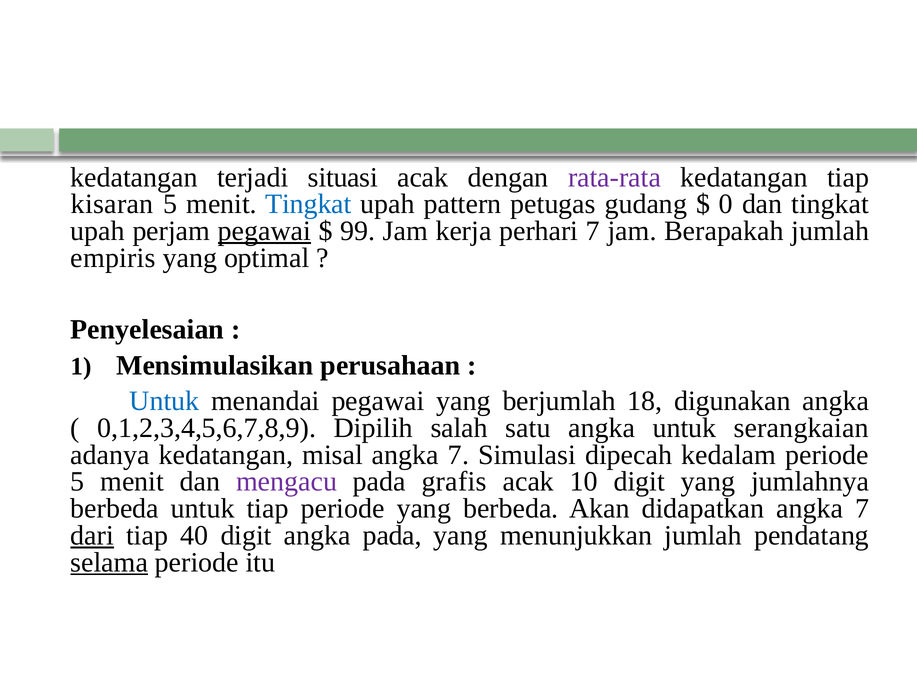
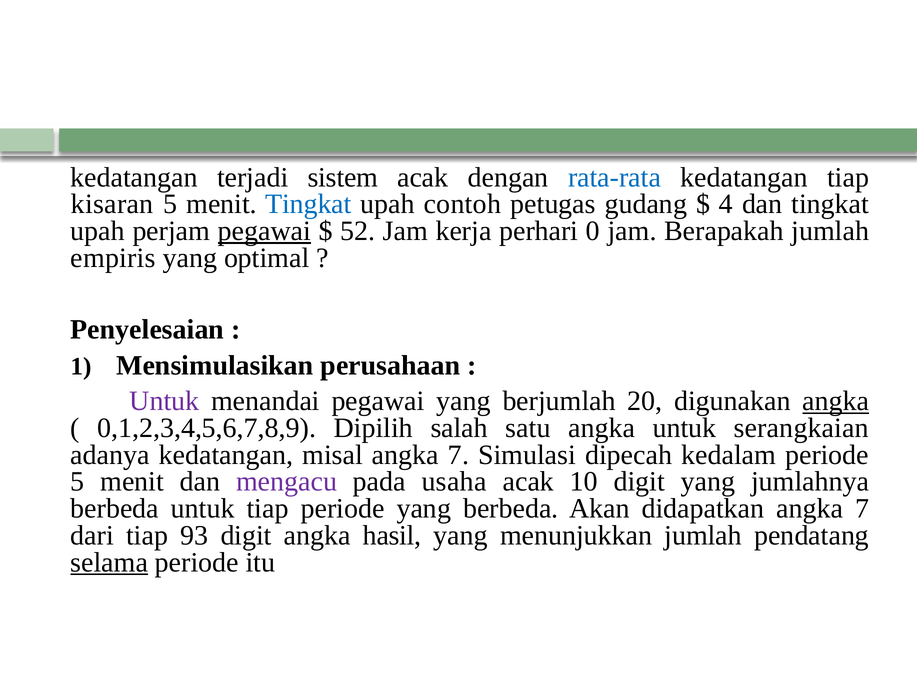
situasi: situasi -> sistem (343, 177)
rata-rata colour: purple -> blue (615, 177)
pattern: pattern -> contoh (462, 204)
0: 0 -> 4 (726, 204)
99: 99 -> 52 (358, 231)
perhari 7: 7 -> 0 (593, 231)
Untuk colour: blue -> purple (164, 401)
18: 18 -> 20 (645, 401)
angka underline: none -> present (836, 401)
grafis: grafis -> usaha (454, 481)
dari underline: present -> none (92, 535)
40: 40 -> 93 (194, 535)
angka pada: pada -> hasil (392, 535)
